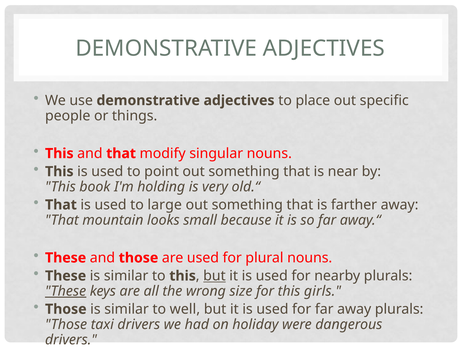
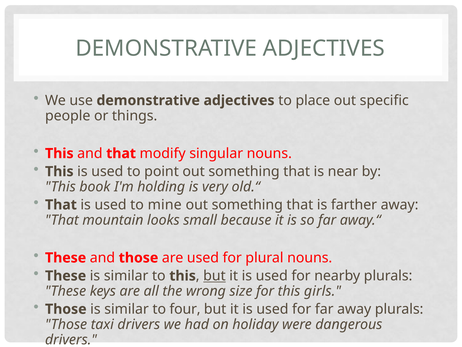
large: large -> mine (165, 205)
These underline: present -> none (66, 291)
well: well -> four (185, 309)
